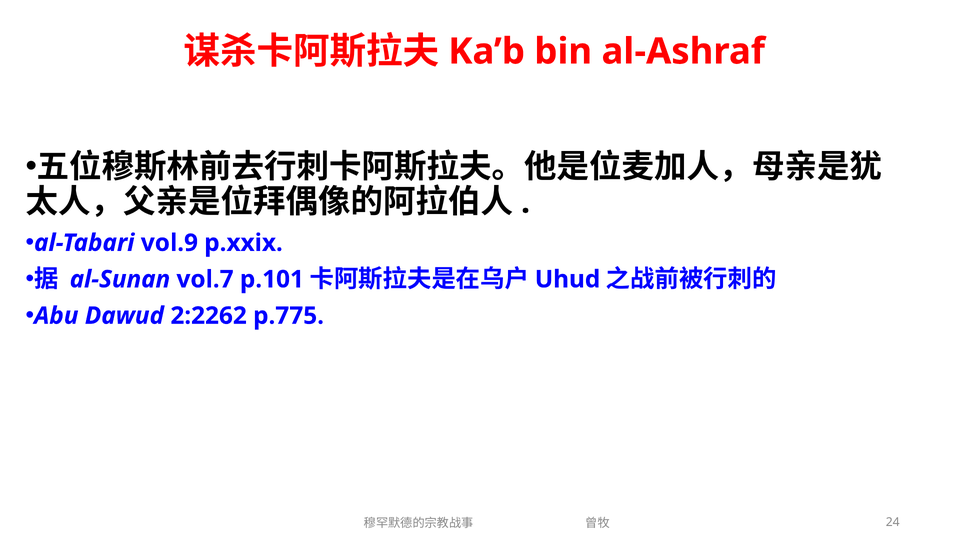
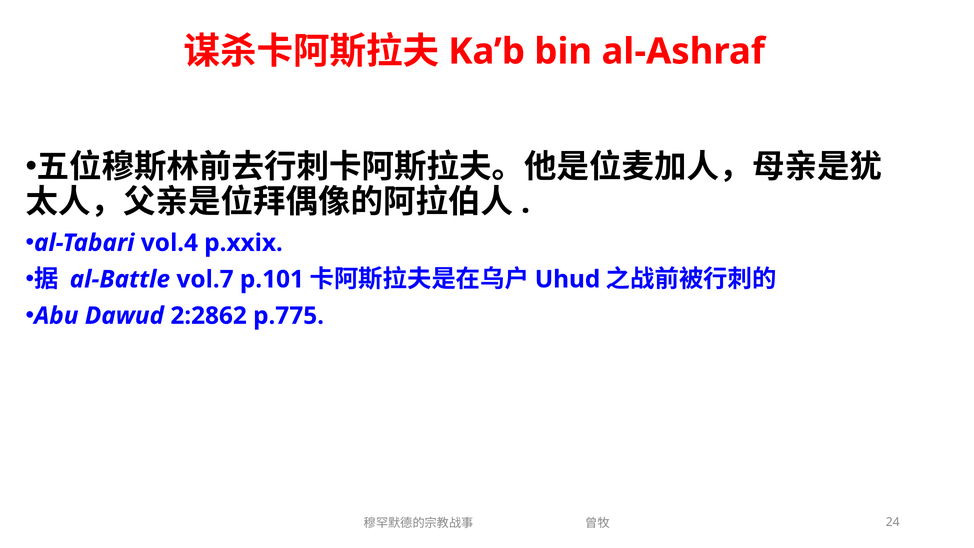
vol.9: vol.9 -> vol.4 (169, 243)
al-Sunan: al-Sunan -> al-Battle (120, 279)
2:2262: 2:2262 -> 2:2862 (209, 316)
